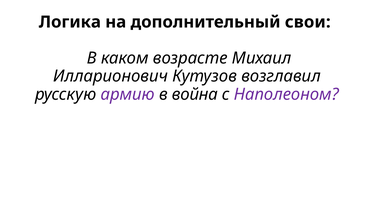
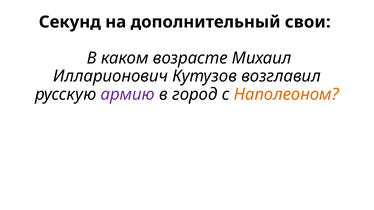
Логика: Логика -> Секунд (70, 22)
война: война -> город (195, 94)
Наполеоном colour: purple -> orange (286, 94)
